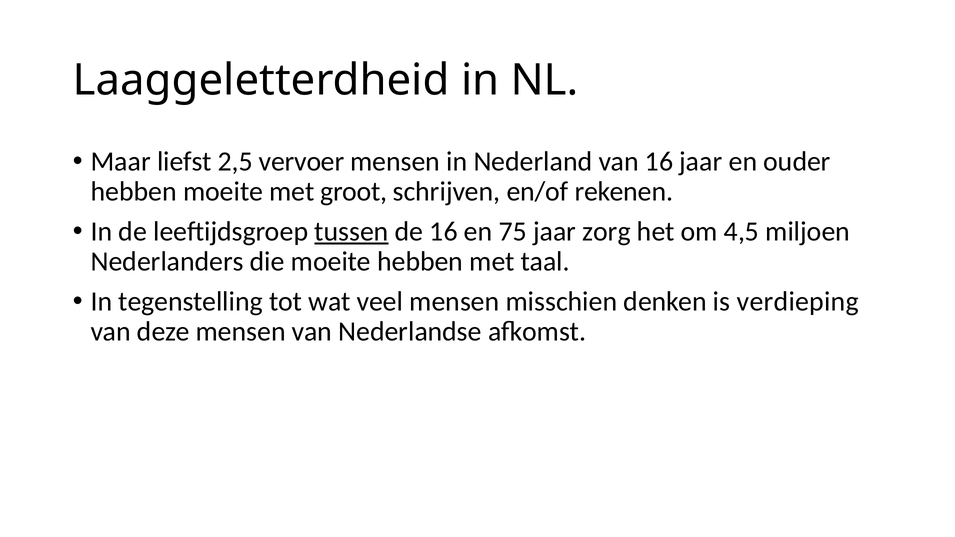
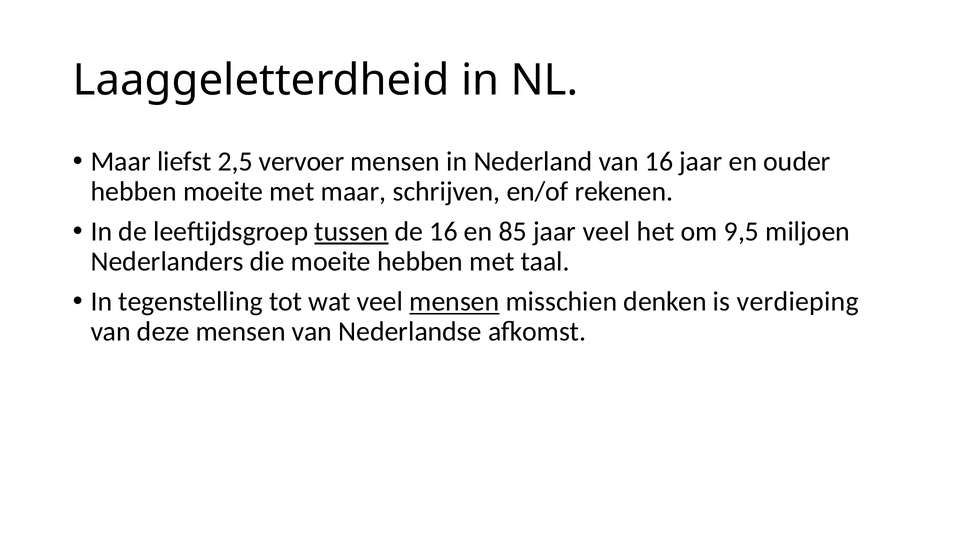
met groot: groot -> maar (354, 192)
75: 75 -> 85 (513, 232)
jaar zorg: zorg -> veel (606, 232)
4,5: 4,5 -> 9,5 (741, 232)
mensen underline: none -> present (454, 302)
